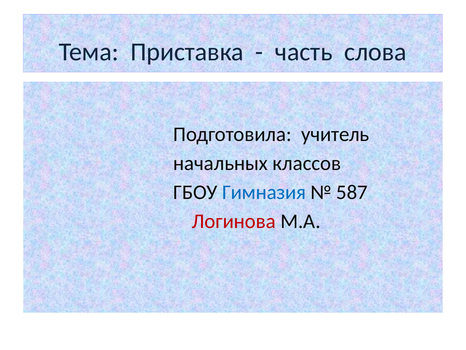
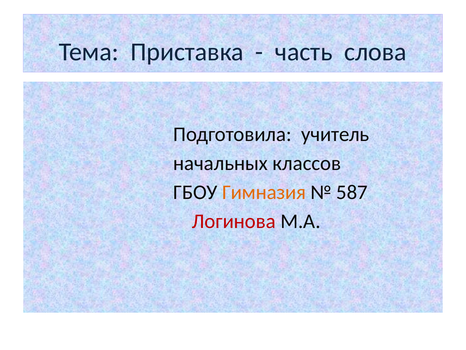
Гимназия colour: blue -> orange (264, 192)
